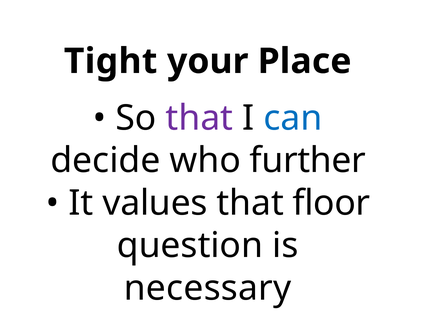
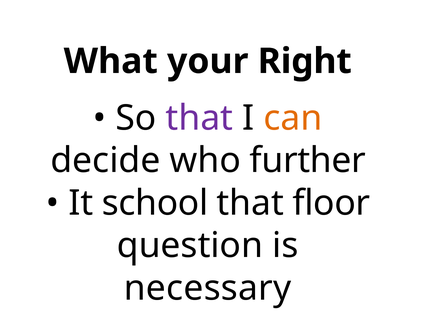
Tight: Tight -> What (111, 61)
Place: Place -> Right (305, 61)
can colour: blue -> orange (293, 118)
values: values -> school (155, 203)
